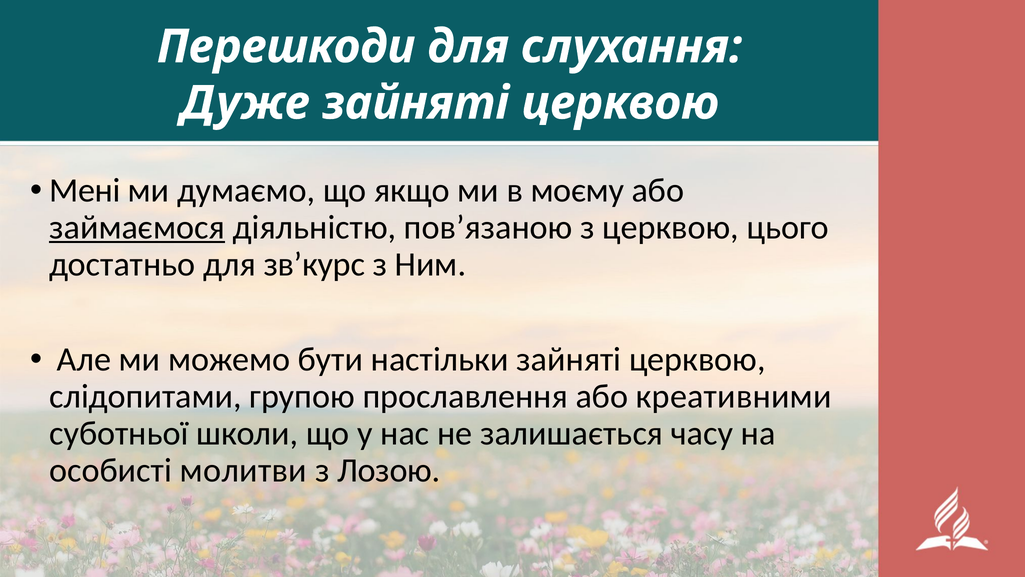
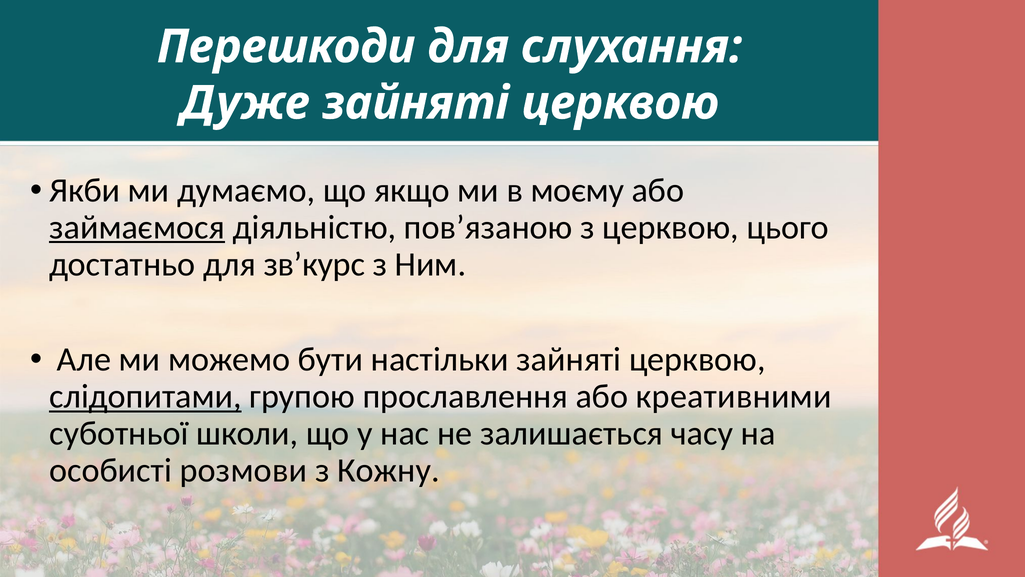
Мені: Мені -> Якби (85, 190)
слідопитами underline: none -> present (145, 396)
молитви: молитви -> розмови (243, 470)
Лозою: Лозою -> Кожну (389, 470)
